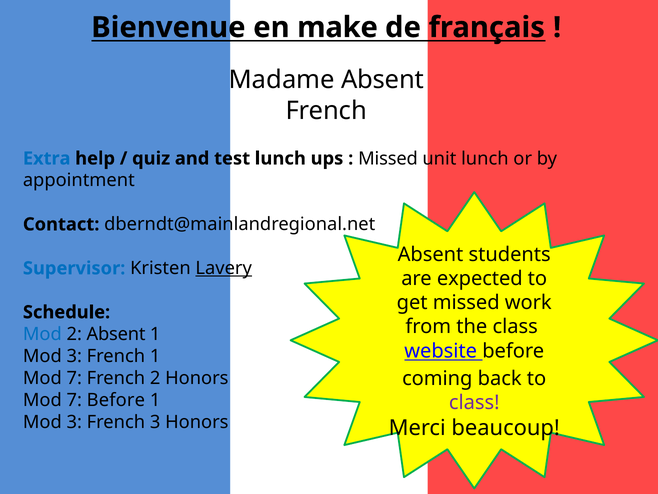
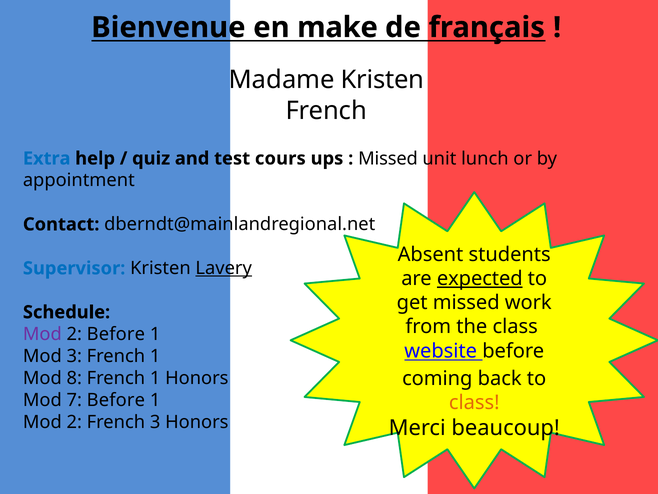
Madame Absent: Absent -> Kristen (383, 80)
test lunch: lunch -> cours (280, 158)
expected underline: none -> present (480, 278)
Mod colour: blue -> purple (42, 334)
2 Absent: Absent -> Before (116, 334)
7: 7 -> 8 (74, 378)
2: 2 -> 1 (155, 378)
class colour: purple -> orange (474, 402)
3: 3 -> 2 (74, 422)
